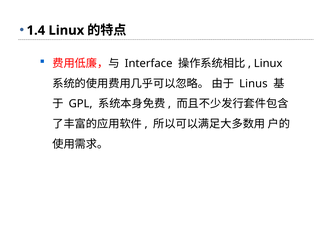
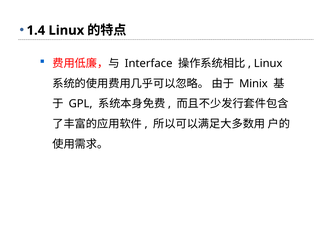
Linus: Linus -> Minix (253, 84)
